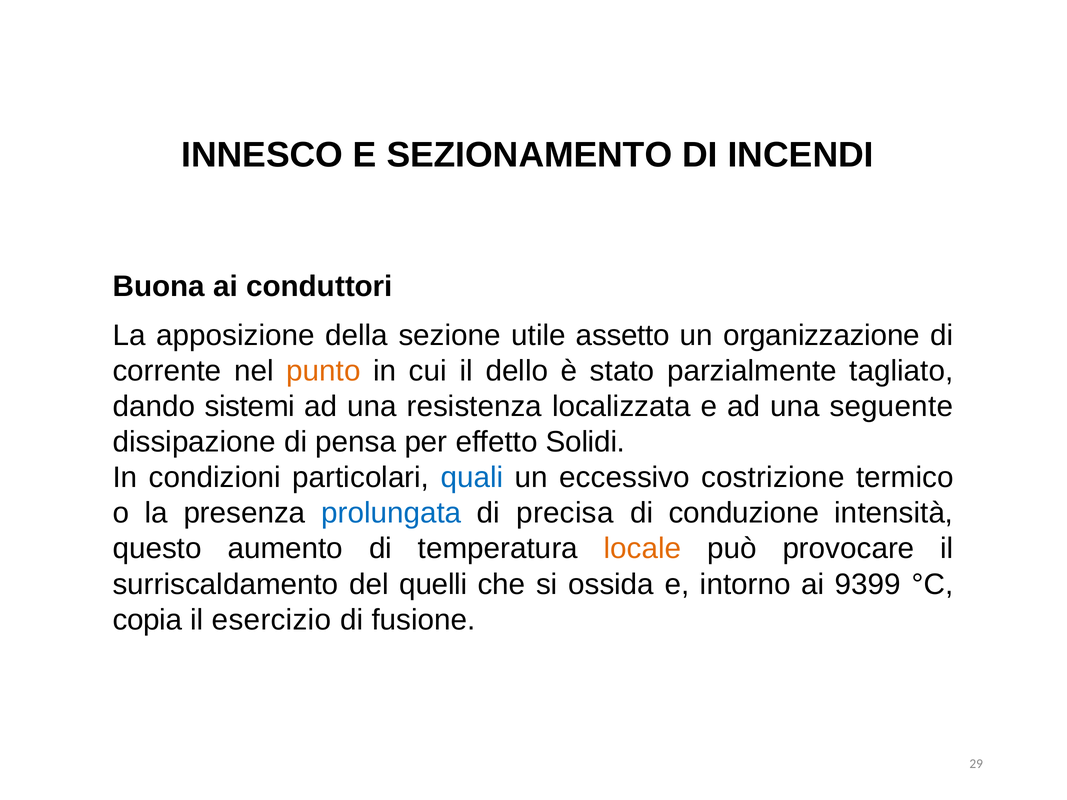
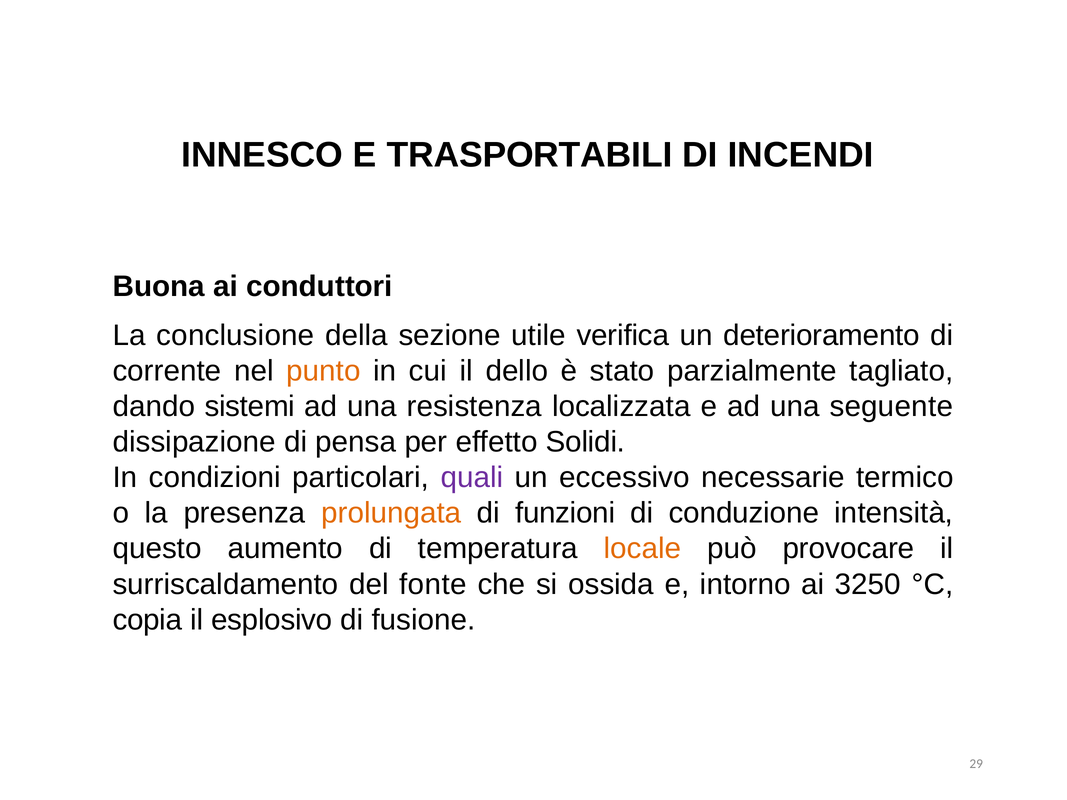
SEZIONAMENTO: SEZIONAMENTO -> TRASPORTABILI (529, 155)
apposizione: apposizione -> conclusione (235, 335)
assetto: assetto -> verifica (623, 335)
organizzazione: organizzazione -> deterioramento (822, 335)
quali colour: blue -> purple (472, 478)
costrizione: costrizione -> necessarie (773, 478)
prolungata colour: blue -> orange (391, 513)
precisa: precisa -> funzioni (565, 513)
quelli: quelli -> fonte (433, 584)
9399: 9399 -> 3250 (868, 584)
esercizio: esercizio -> esplosivo (272, 620)
